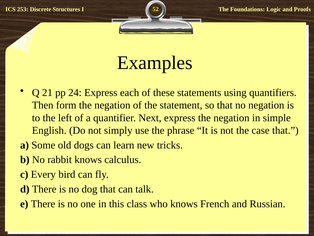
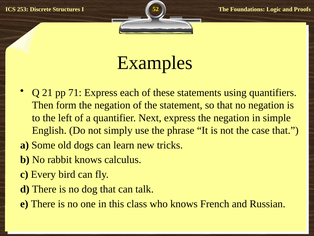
24: 24 -> 71 (75, 92)
